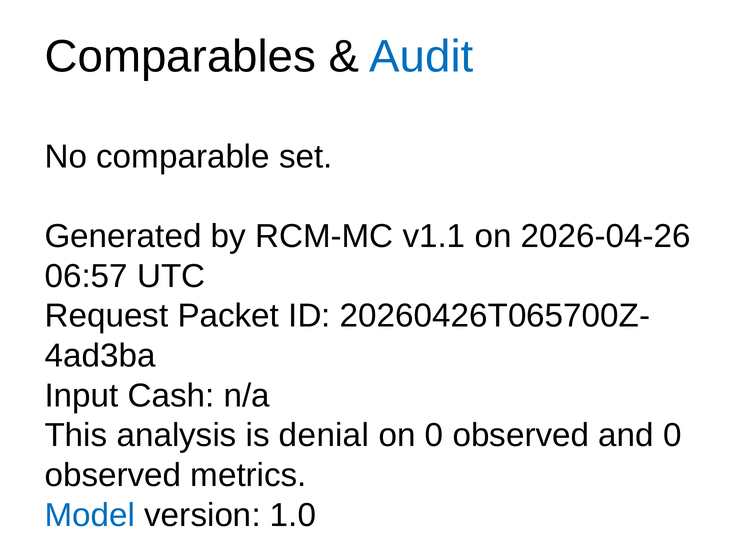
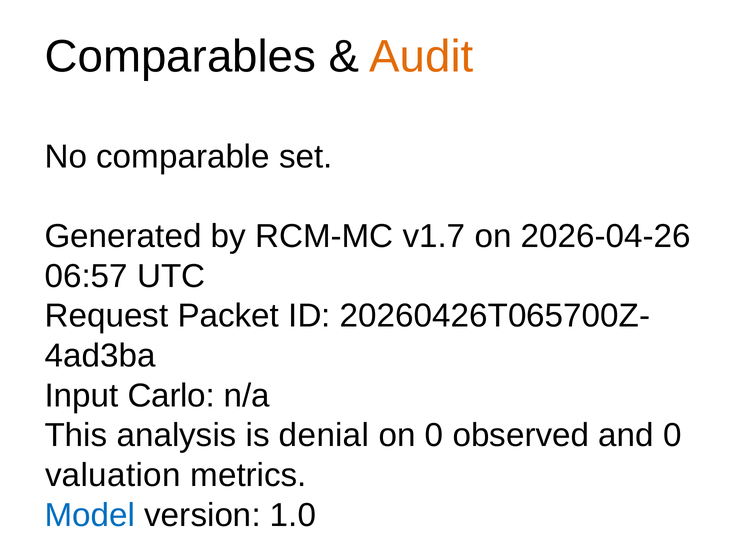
Audit colour: blue -> orange (421, 57)
v1.1: v1.1 -> v1.7 (434, 236)
Cash: Cash -> Carlo (171, 396)
observed: observed -> valuation (113, 475)
